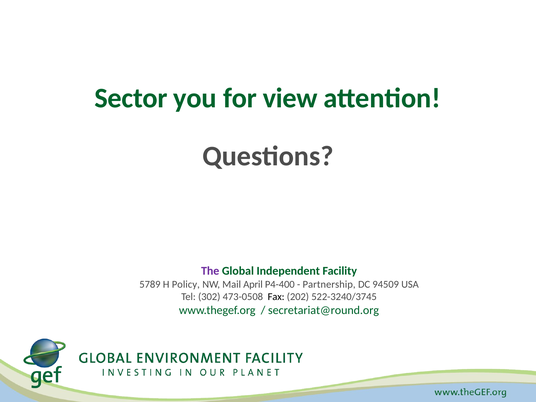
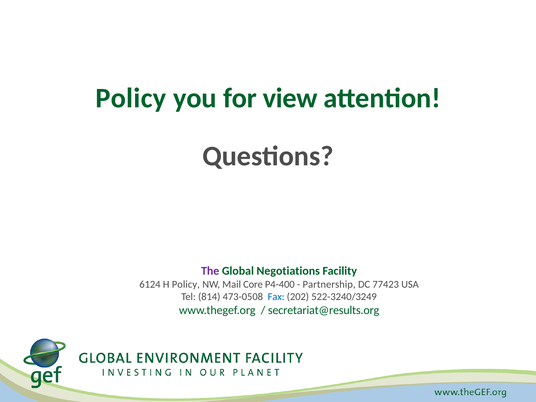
Sector: Sector -> Policy (131, 98)
Independent: Independent -> Negotiations (288, 271)
5789: 5789 -> 6124 (150, 284)
April: April -> Core (253, 284)
94509: 94509 -> 77423 (386, 284)
302: 302 -> 814 (209, 297)
Fax colour: black -> blue (276, 297)
522-3240/3745: 522-3240/3745 -> 522-3240/3249 (344, 297)
secretariat@round.org: secretariat@round.org -> secretariat@results.org (324, 310)
